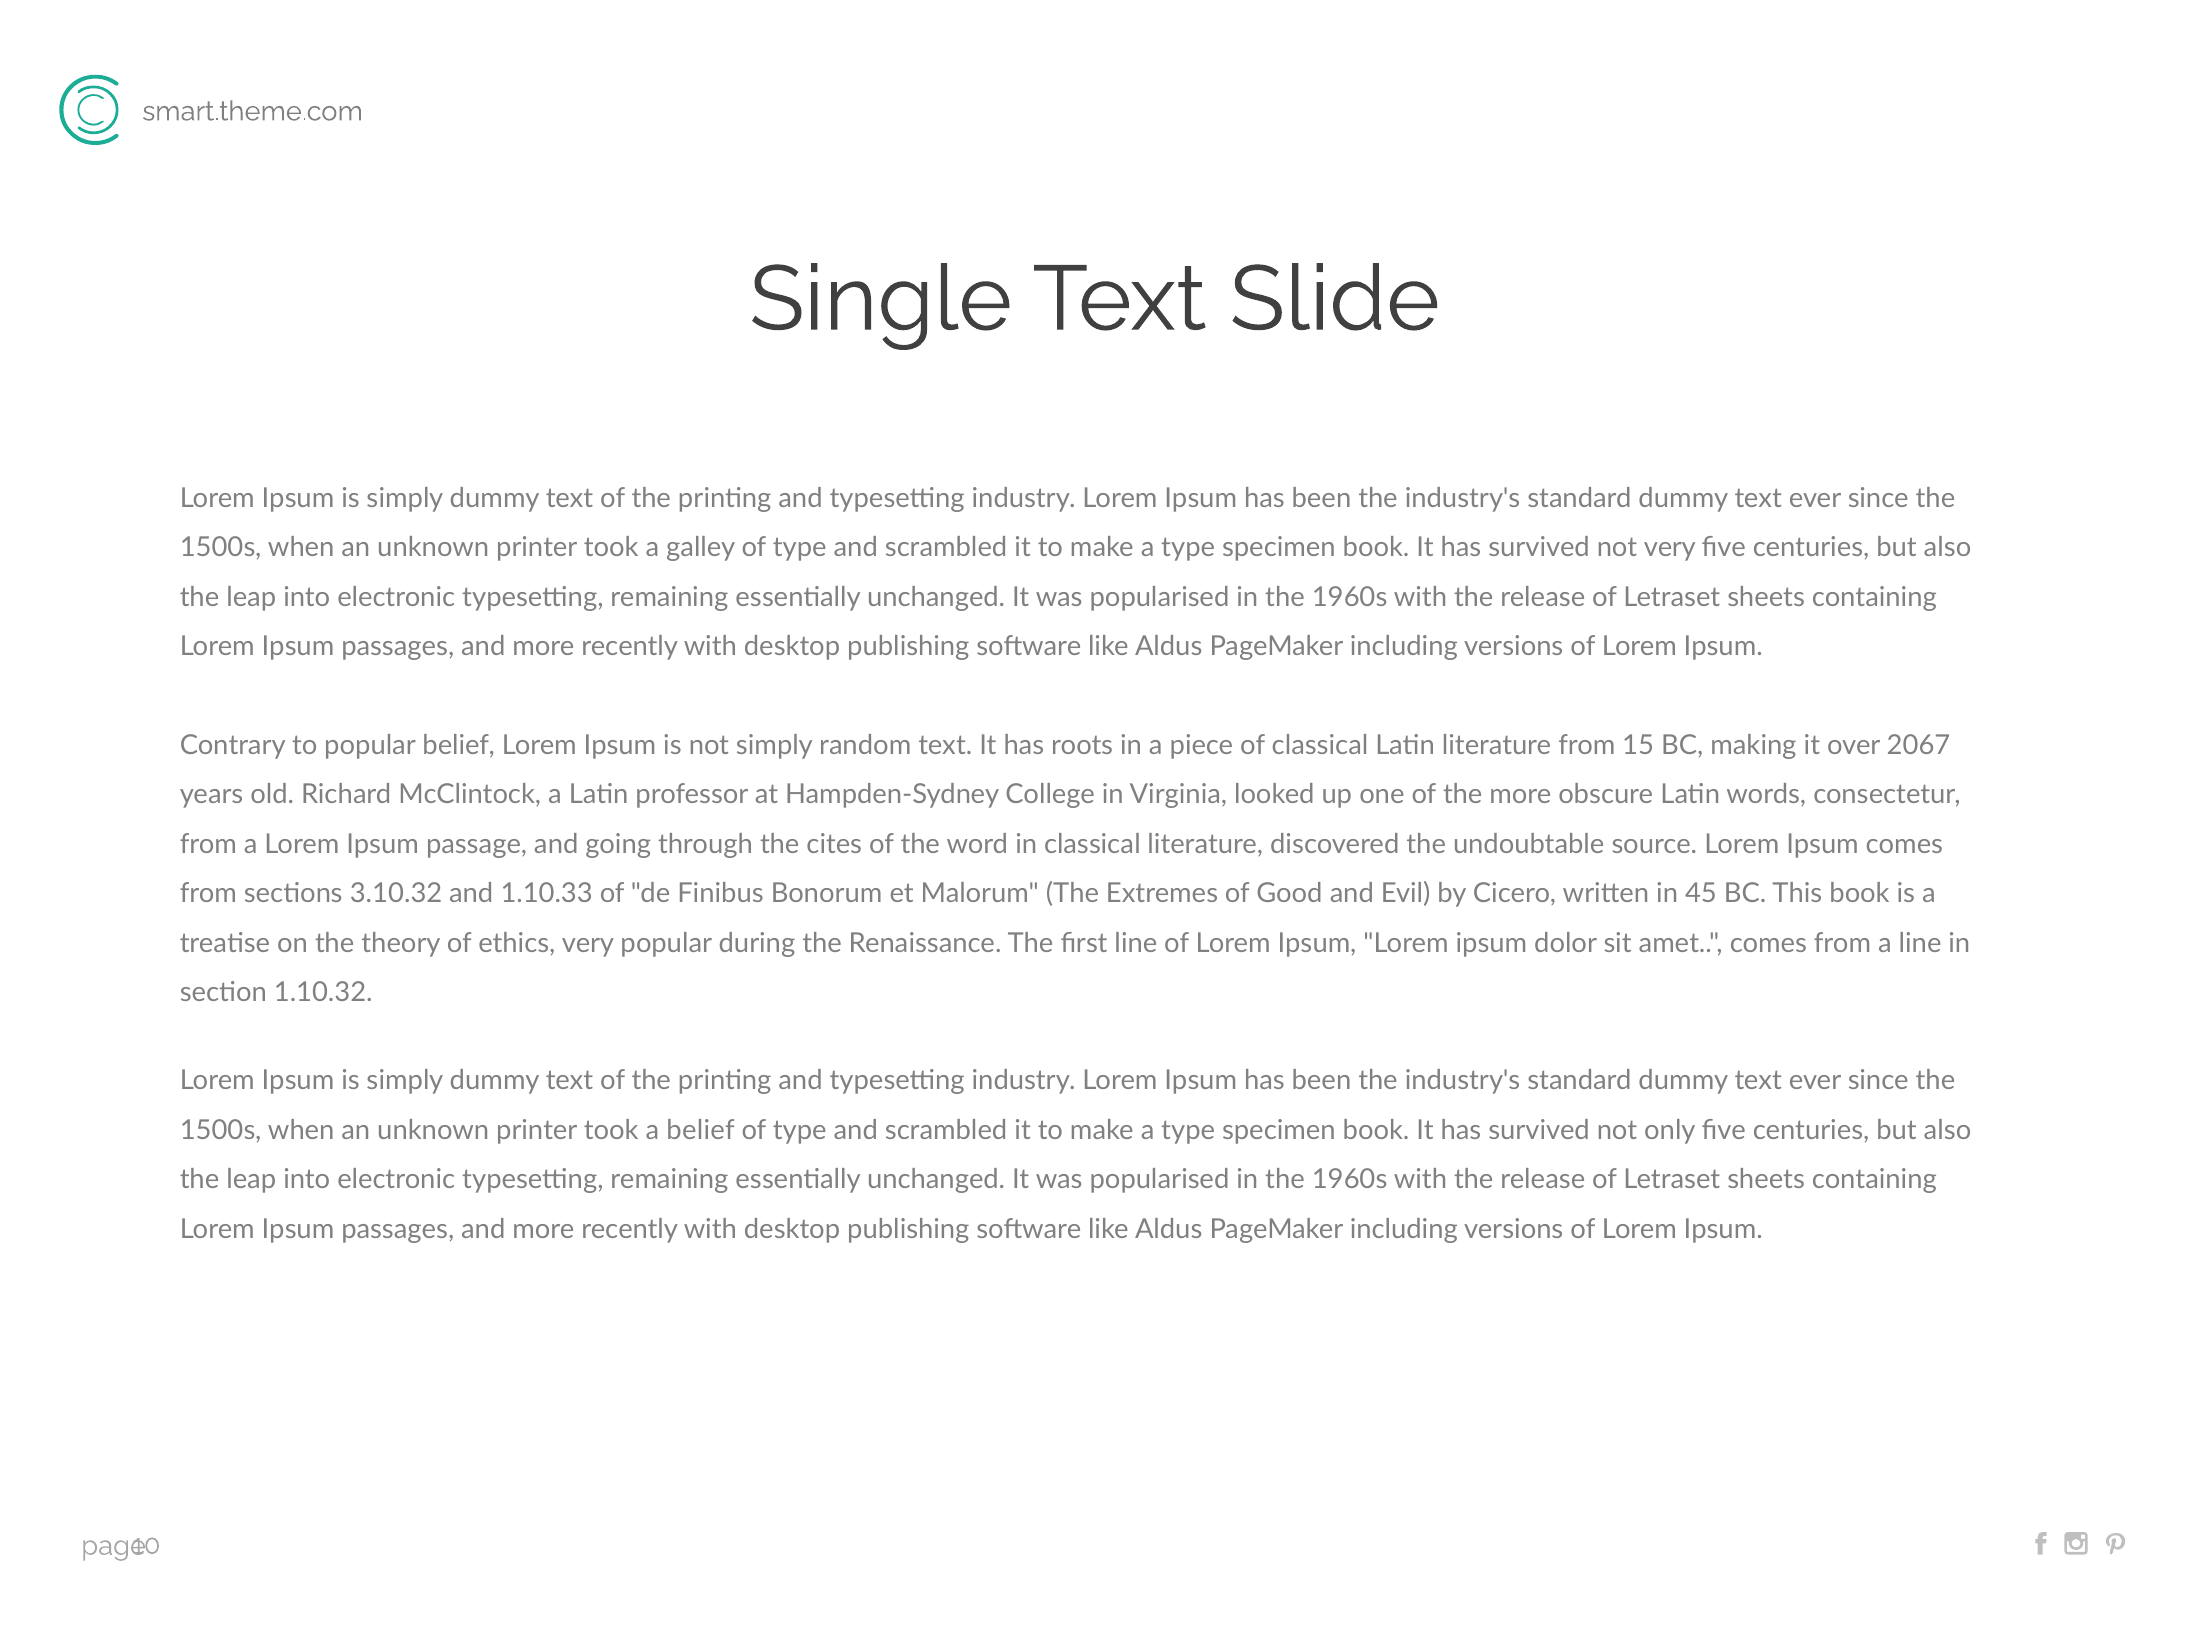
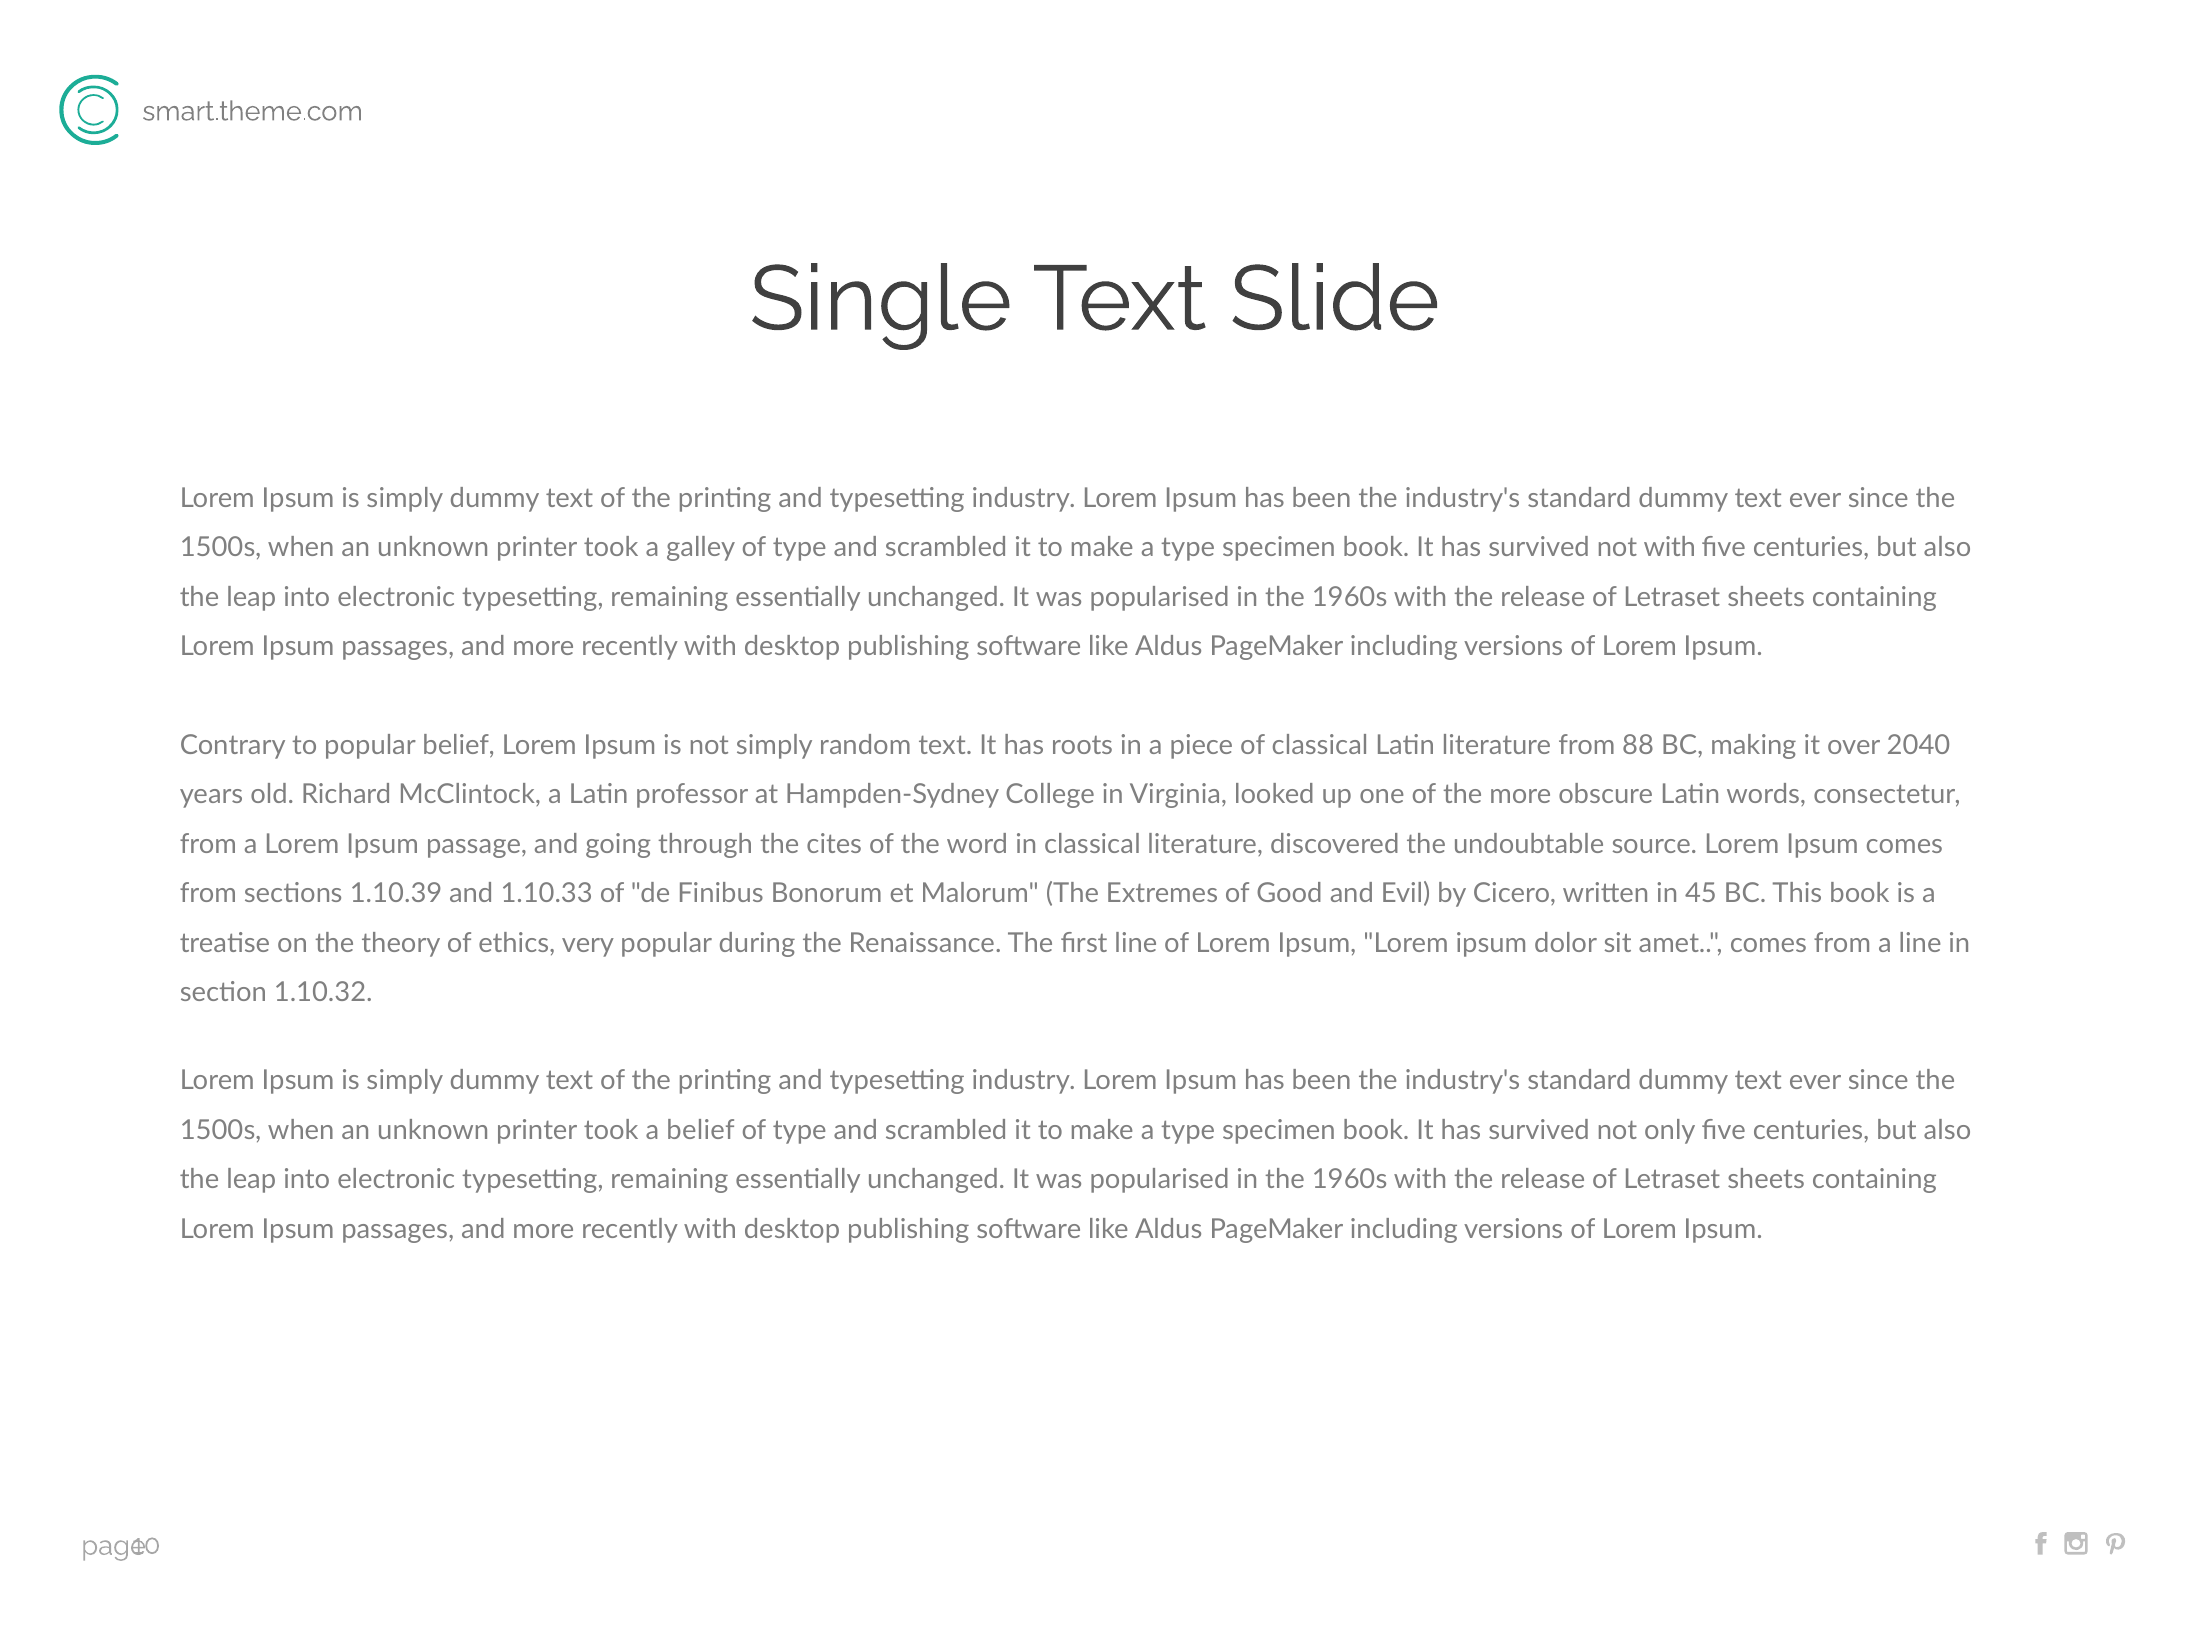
not very: very -> with (1670, 548)
15: 15 -> 88 (1638, 745)
2067: 2067 -> 2040 (1919, 745)
3.10.32: 3.10.32 -> 1.10.39 (396, 893)
